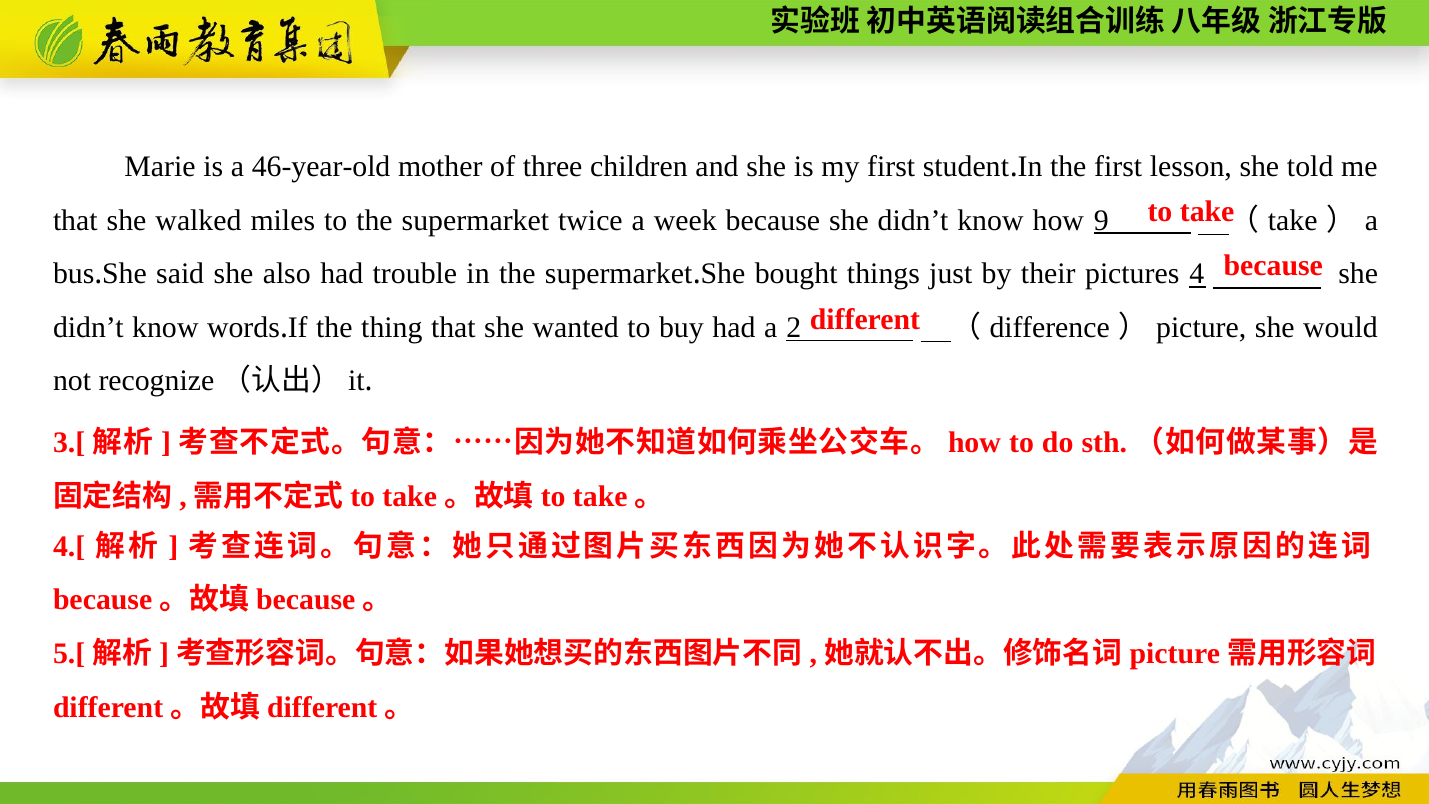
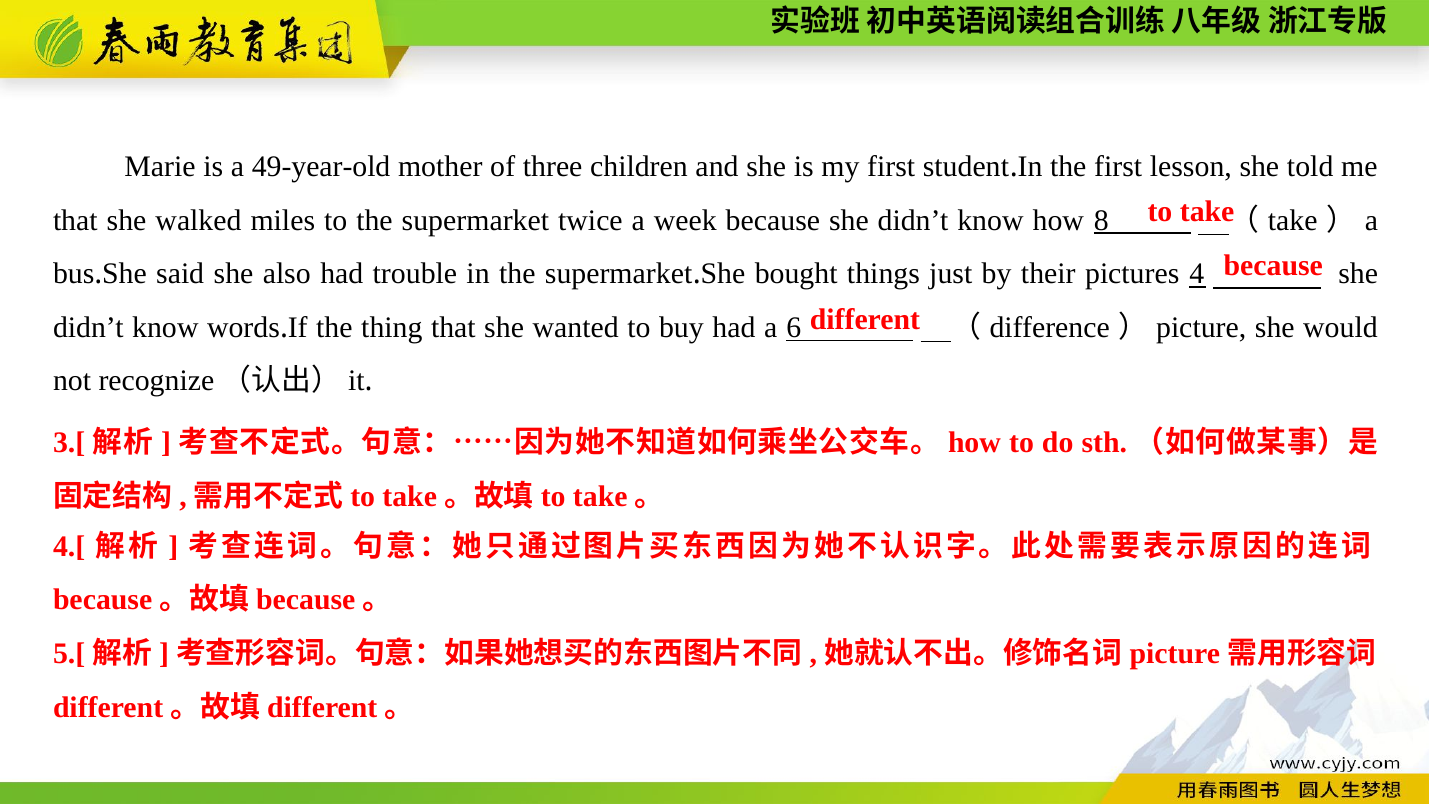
46-year-old: 46-year-old -> 49-year-old (321, 167)
9: 9 -> 8 (1101, 220)
2: 2 -> 6 (794, 327)
